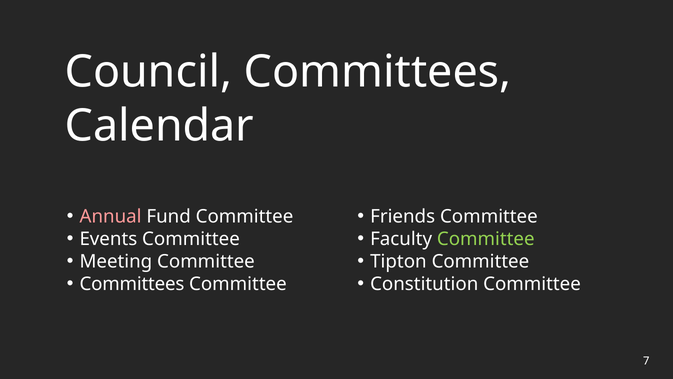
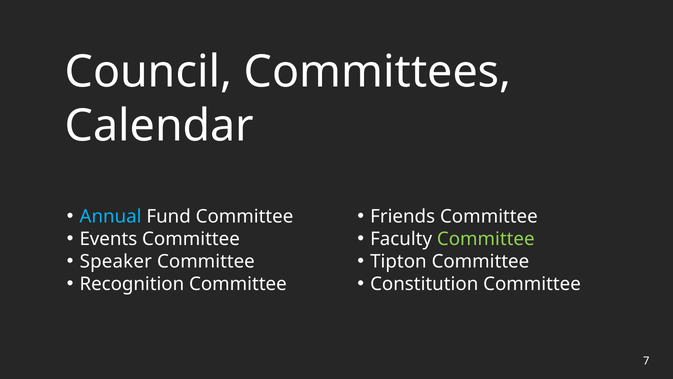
Annual colour: pink -> light blue (111, 216)
Meeting: Meeting -> Speaker (116, 261)
Committees: Committees -> Recognition (132, 284)
